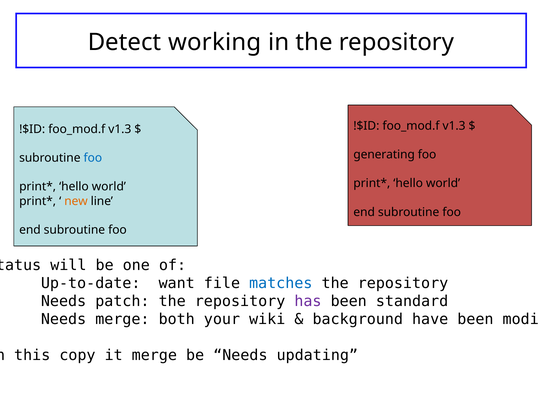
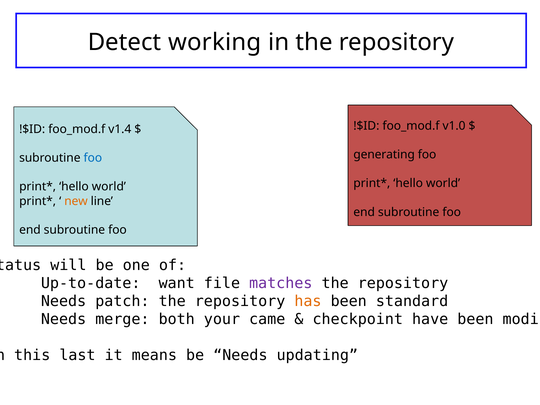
v1.3: v1.3 -> v1.0 (454, 126)
v1.3: v1.3 -> v1.4 (120, 129)
matches colour: blue -> purple (281, 283)
has colour: purple -> orange (308, 301)
wiki: wiki -> came (267, 319)
background: background -> checkpoint (358, 319)
copy: copy -> last (77, 355)
it merge: merge -> means (154, 355)
